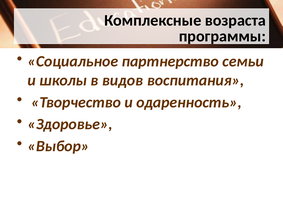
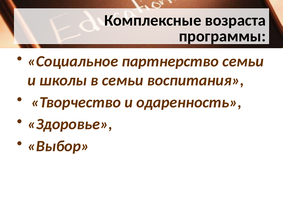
в видов: видов -> семьи (123, 80)
